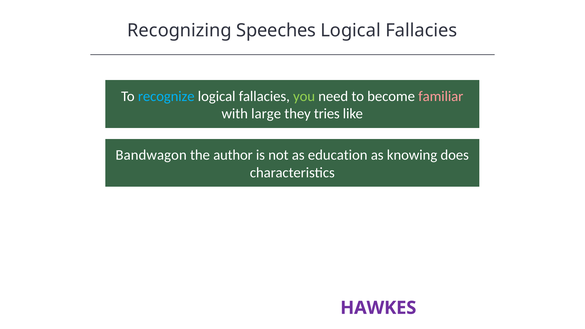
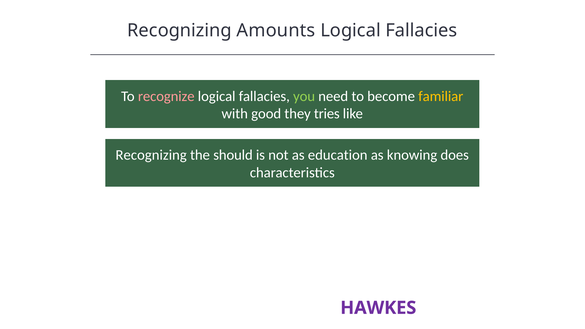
Speeches: Speeches -> Amounts (276, 31)
recognize colour: light blue -> pink (166, 96)
familiar colour: pink -> yellow (441, 96)
large: large -> good (266, 114)
Bandwagon: Bandwagon -> Recognizing (151, 155)
author: author -> should (233, 155)
